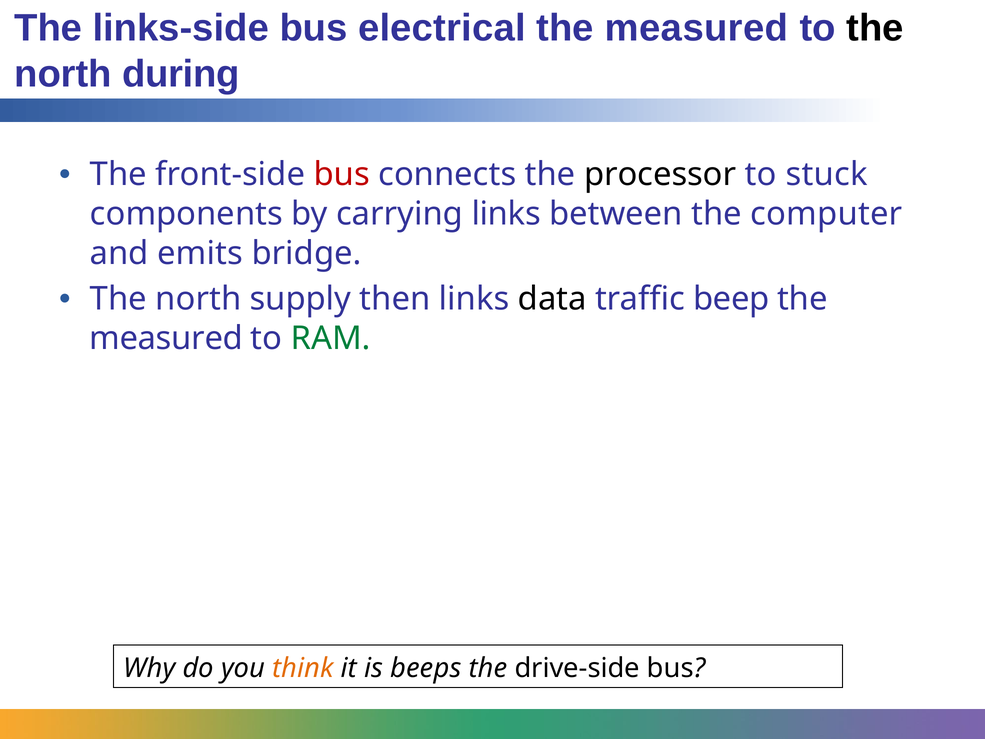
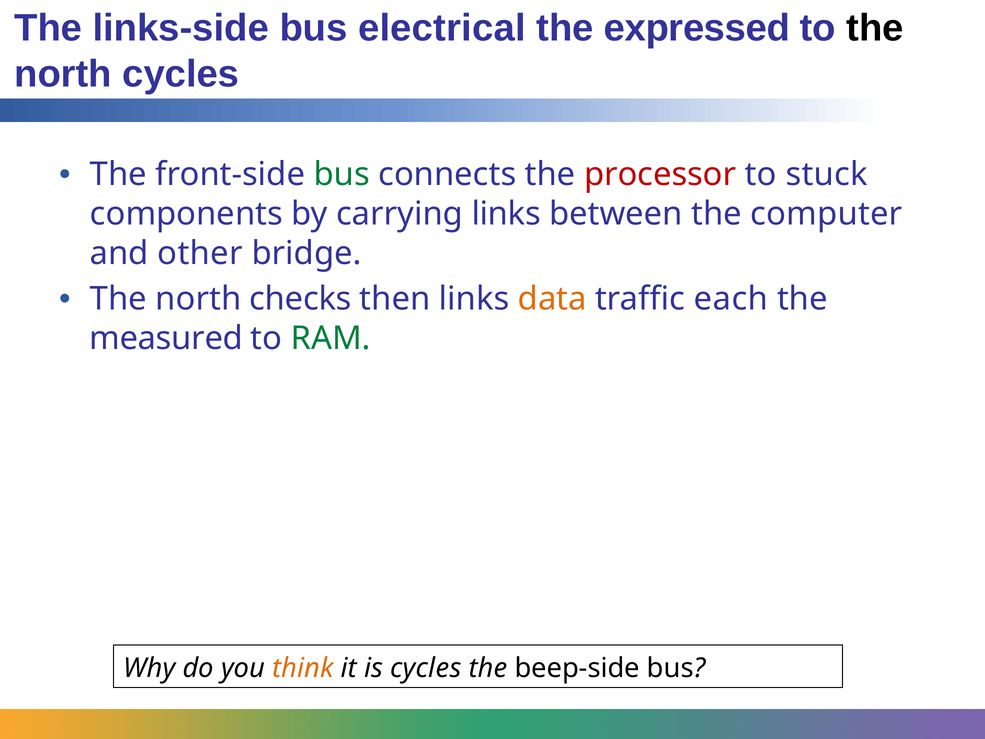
measured: measured -> expressed (697, 28)
north during: during -> cycles (181, 74)
bus colour: red -> green (342, 174)
processor colour: black -> red (660, 174)
emits: emits -> other (200, 253)
supply: supply -> checks (300, 299)
data colour: black -> orange (552, 299)
beep: beep -> each (731, 299)
is beeps: beeps -> cycles (426, 668)
drive-side: drive-side -> beep-side (577, 668)
